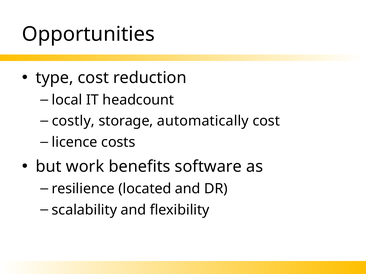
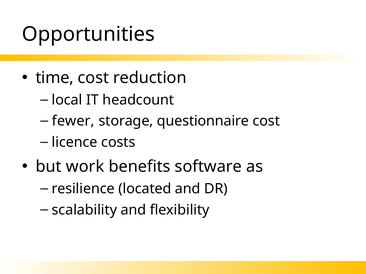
type: type -> time (55, 78)
costly: costly -> fewer (73, 121)
automatically: automatically -> questionnaire (203, 121)
